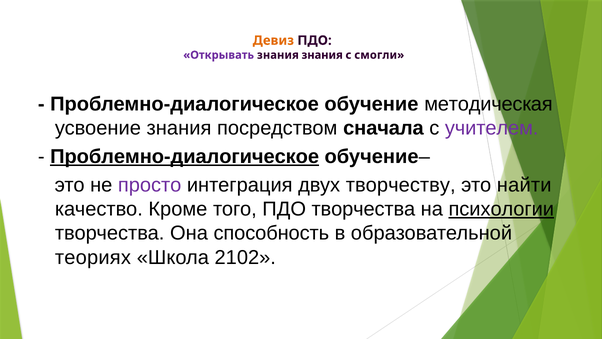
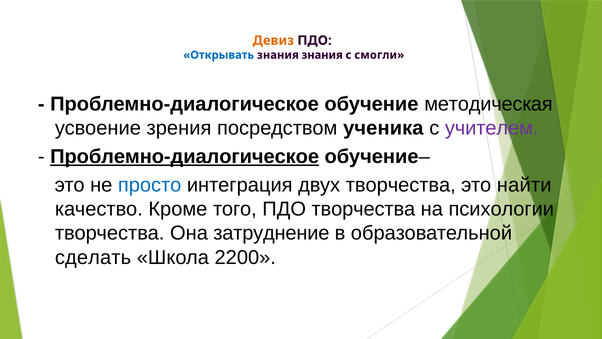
Открывать colour: purple -> blue (219, 55)
усвоение знания: знания -> зрения (179, 128)
сначала: сначала -> ученика (383, 128)
просто colour: purple -> blue (150, 185)
двух творчеству: творчеству -> творчества (401, 185)
психологии underline: present -> none (501, 209)
способность: способность -> затруднение (271, 233)
теориях: теориях -> сделать (93, 257)
2102: 2102 -> 2200 (245, 257)
